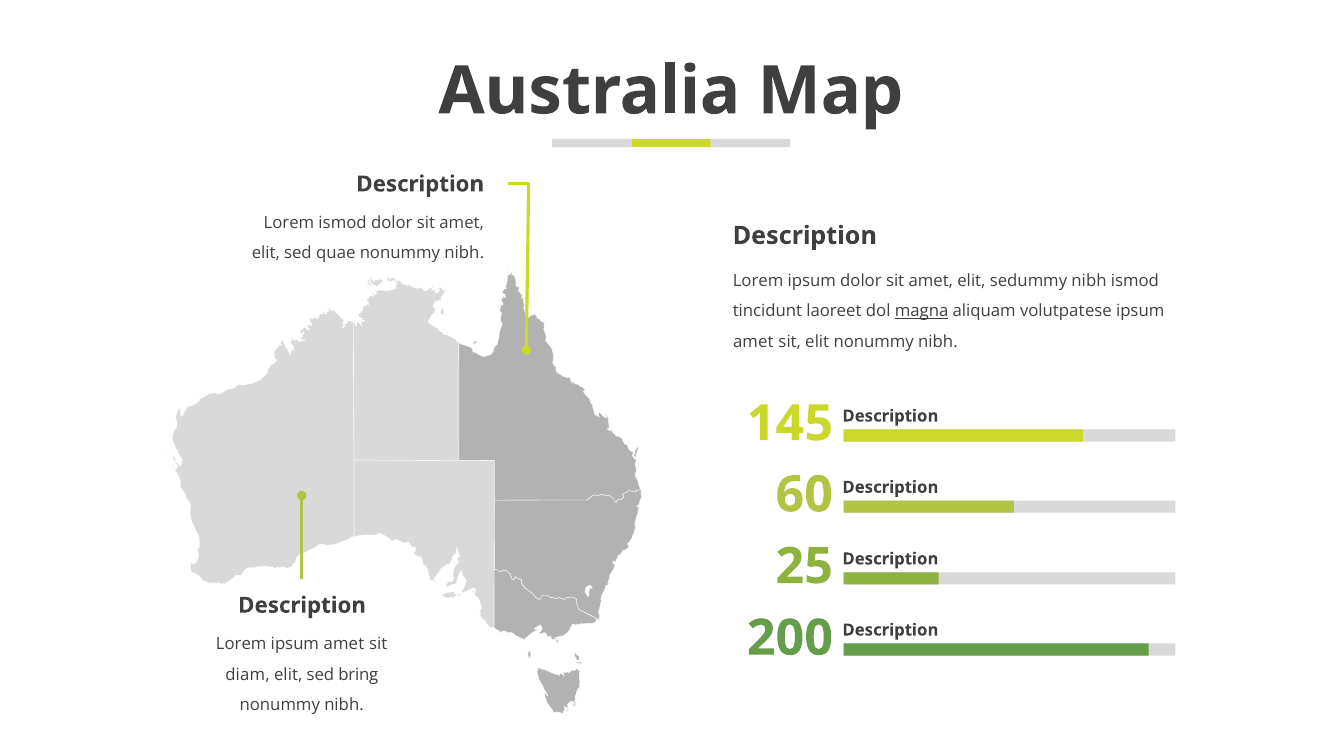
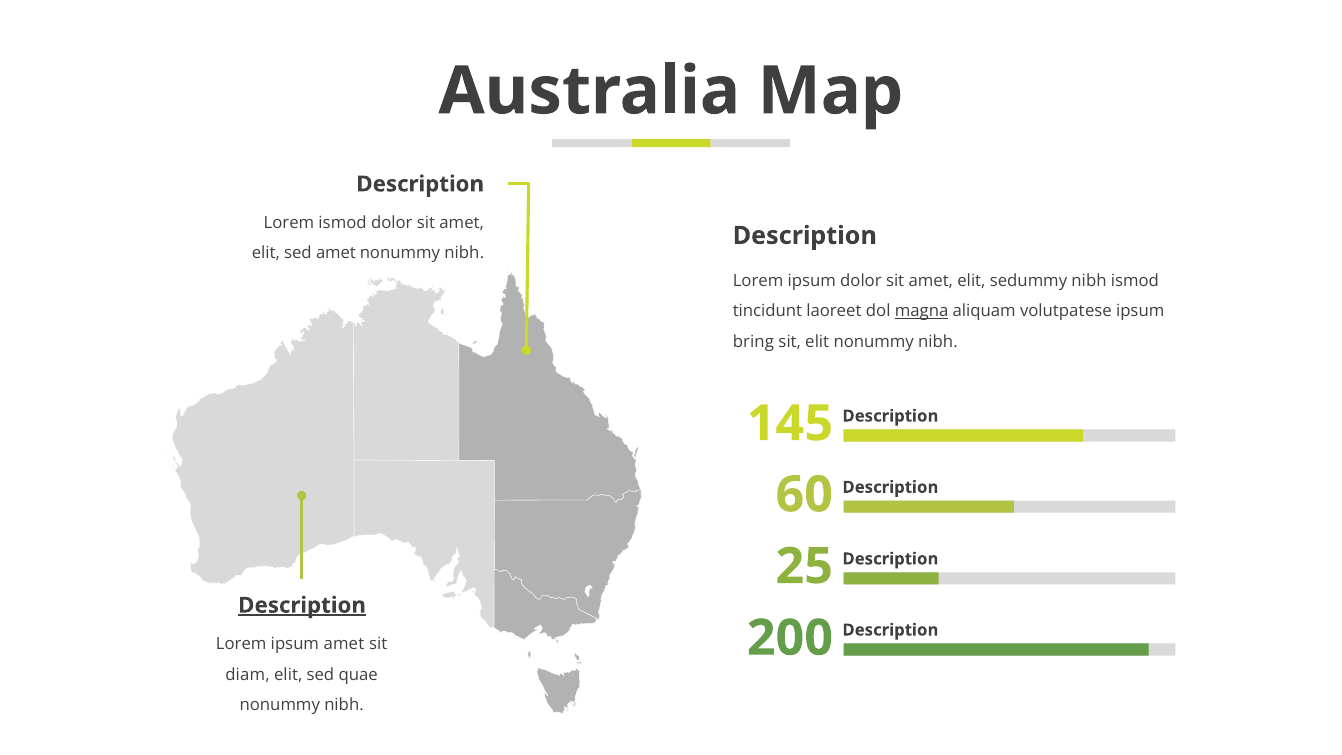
sed quae: quae -> amet (336, 253)
amet: amet -> bring (753, 341)
Description underline: none -> present (302, 605)
bring: bring -> quae (358, 674)
